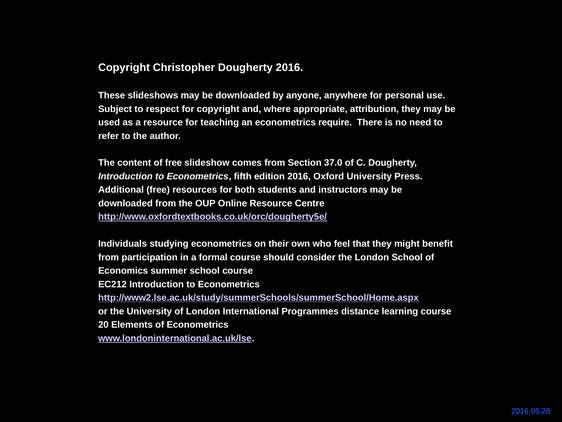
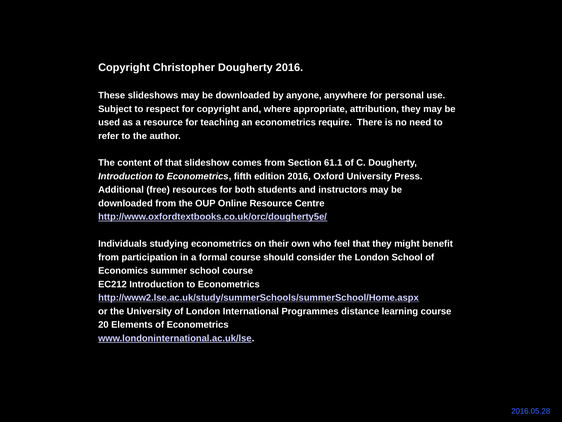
of free: free -> that (174, 163)
37.0: 37.0 -> 61.1 (333, 163)
